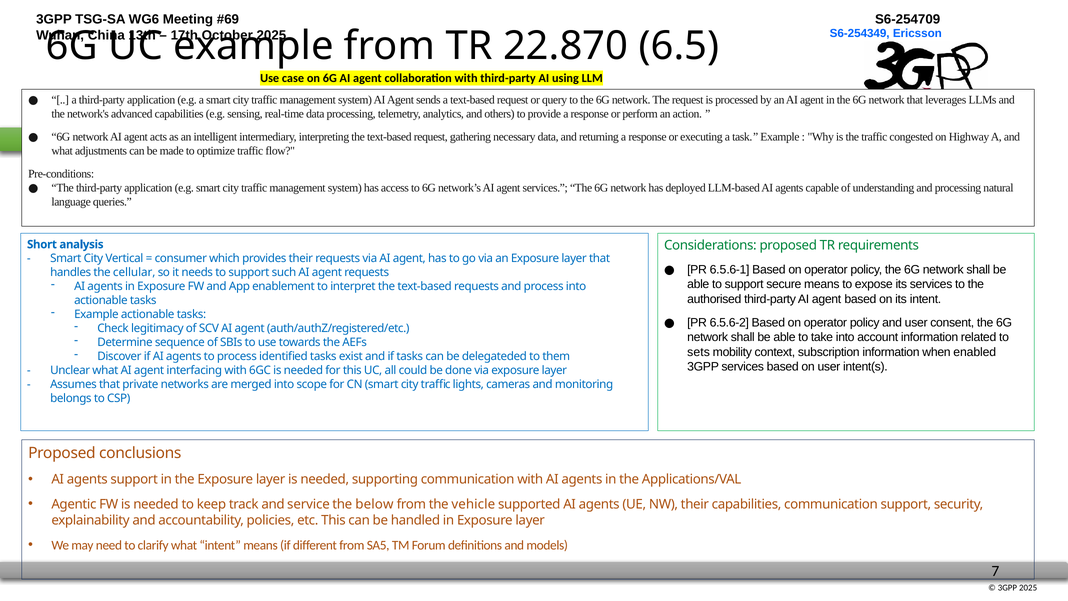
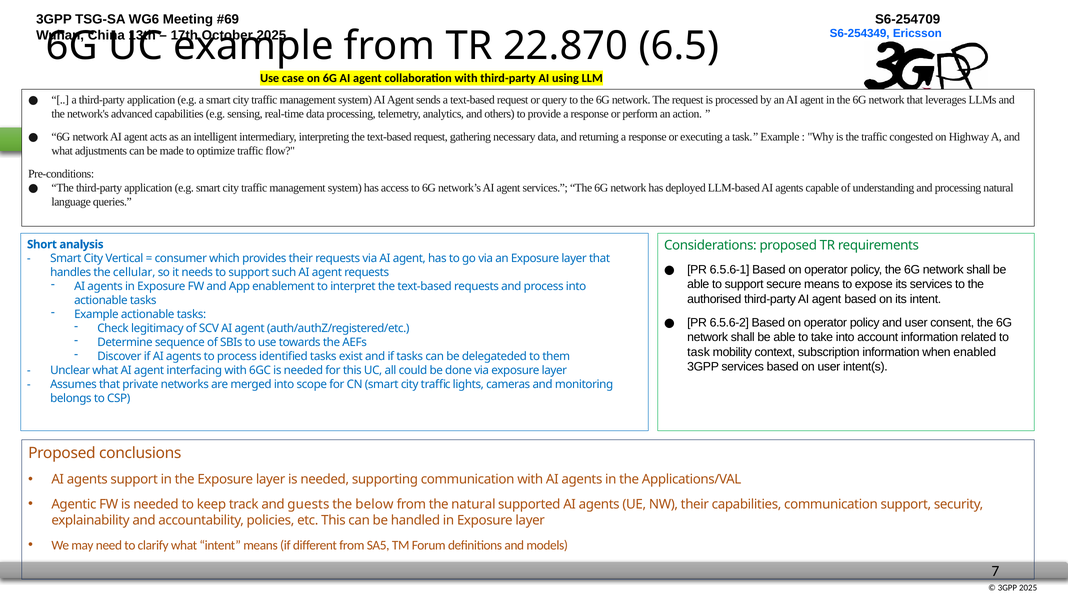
sets: sets -> task (699, 352)
service: service -> guests (308, 504)
the vehicle: vehicle -> natural (473, 504)
